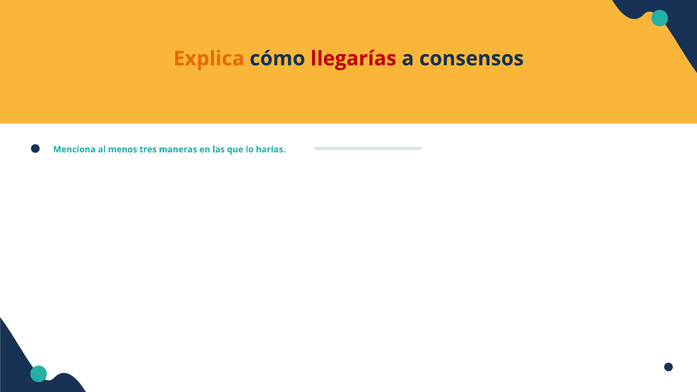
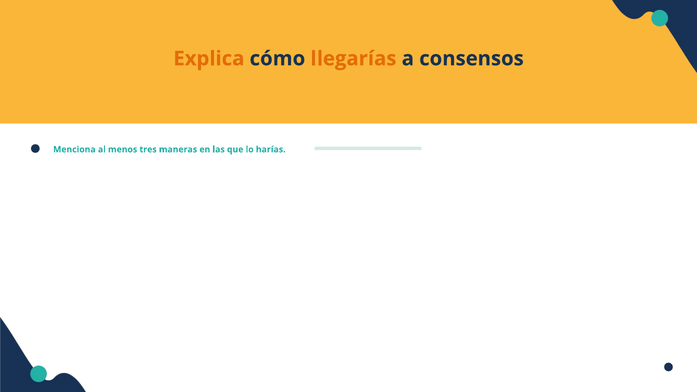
llegarías colour: red -> orange (353, 59)
